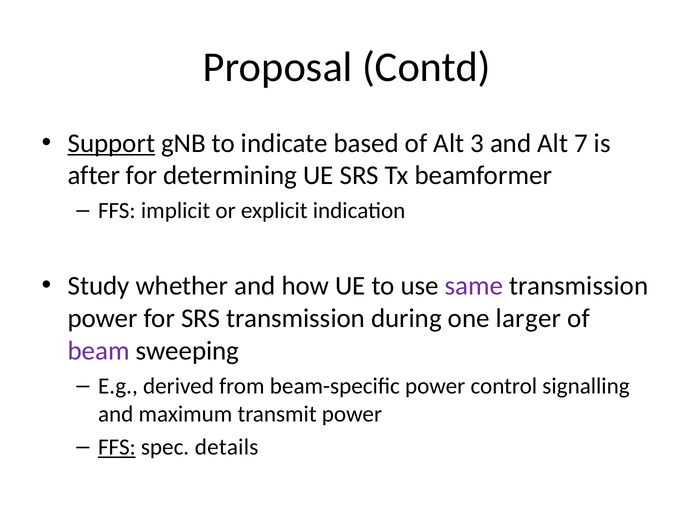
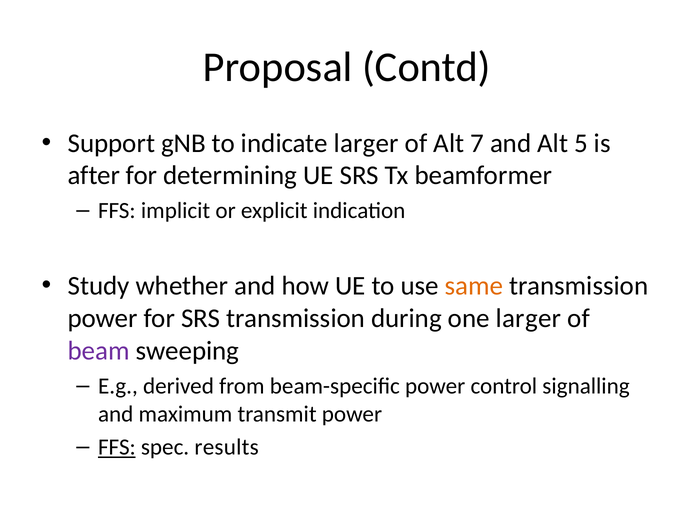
Support underline: present -> none (111, 143)
indicate based: based -> larger (366, 143)
3: 3 -> 7 (477, 143)
7: 7 -> 5 (581, 143)
same colour: purple -> orange (474, 286)
details: details -> results (227, 447)
